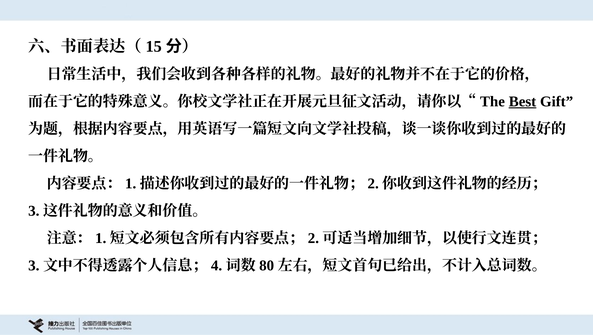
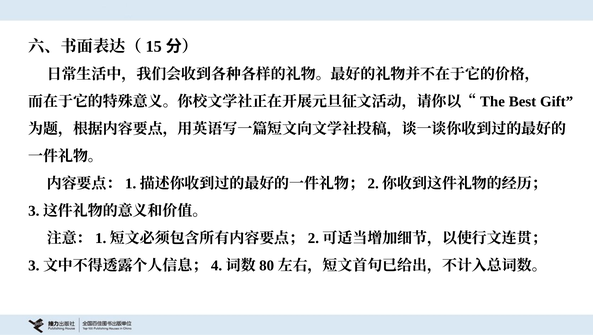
Best underline: present -> none (523, 102)
